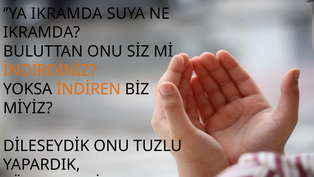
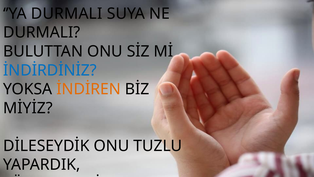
’YA IKRAMDA: IKRAMDA -> DURMALI (67, 14)
IKRAMDA: IKRAMDA -> DURMALI (42, 32)
İNDİRDİNİZ colour: orange -> blue (50, 70)
